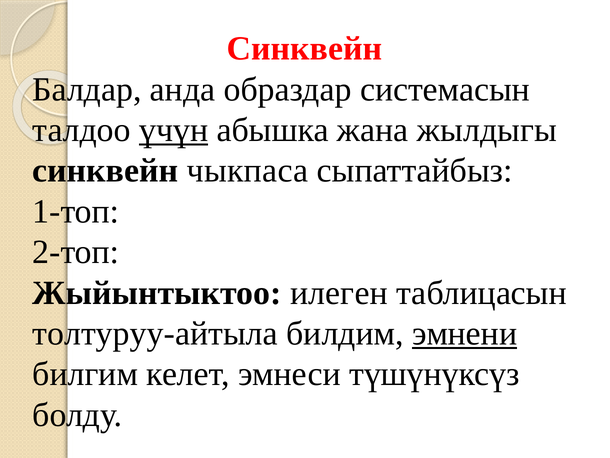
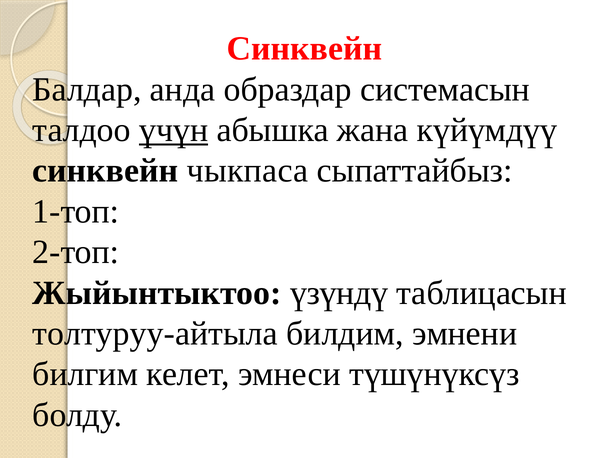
жылдыгы: жылдыгы -> күйүмдүү (487, 130)
илеген: илеген -> үзүндү (339, 293)
эмнени underline: present -> none (465, 333)
